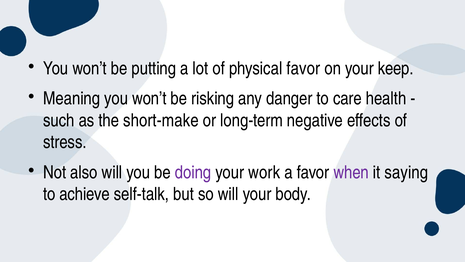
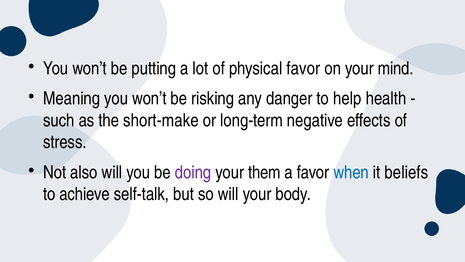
keep: keep -> mind (396, 68)
care: care -> help (347, 98)
work: work -> them (264, 172)
when colour: purple -> blue (351, 172)
saying: saying -> beliefs (406, 172)
